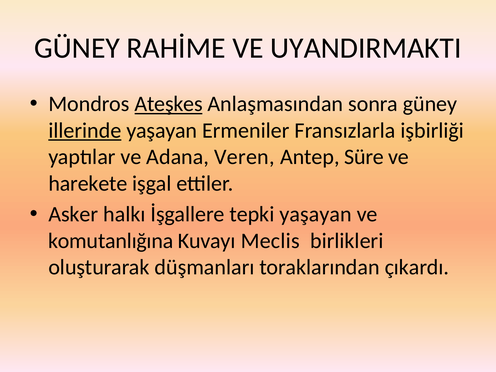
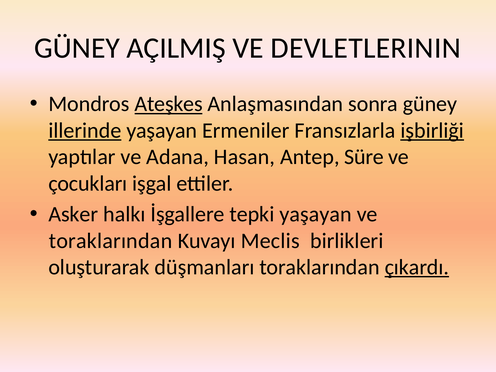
RAHİME: RAHİME -> AÇILMIŞ (176, 48)
UYANDIRMAKTI: UYANDIRMAKTI -> DEVLETLERININ (366, 48)
işbirliği underline: none -> present (432, 131)
Veren: Veren -> Hasan (244, 157)
harekete: harekete -> çocukları (88, 183)
komutanlığına: komutanlığına -> toraklarından (111, 241)
çıkardı underline: none -> present (417, 267)
